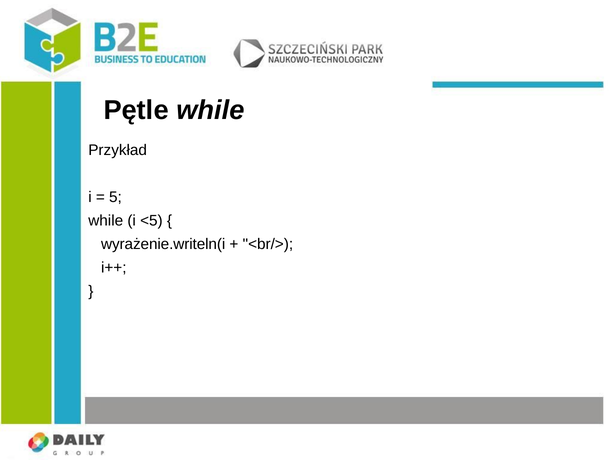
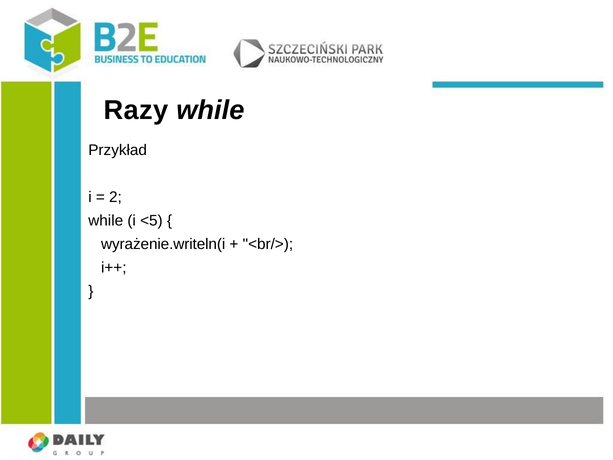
Pętle: Pętle -> Razy (136, 110)
5: 5 -> 2 (115, 197)
